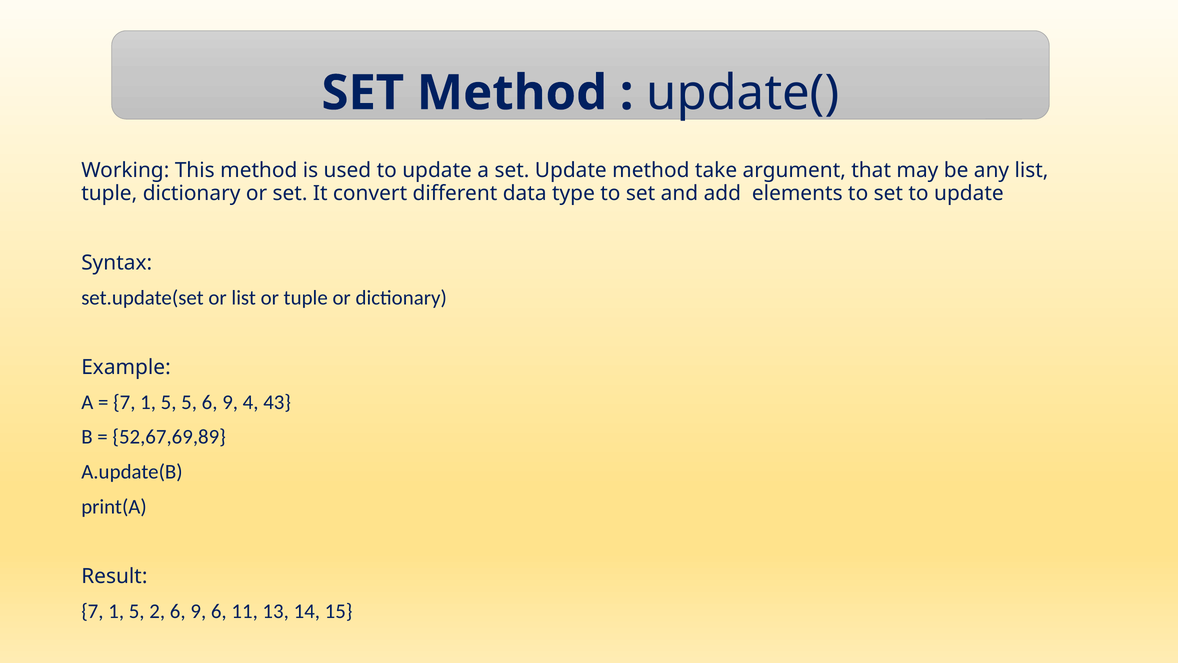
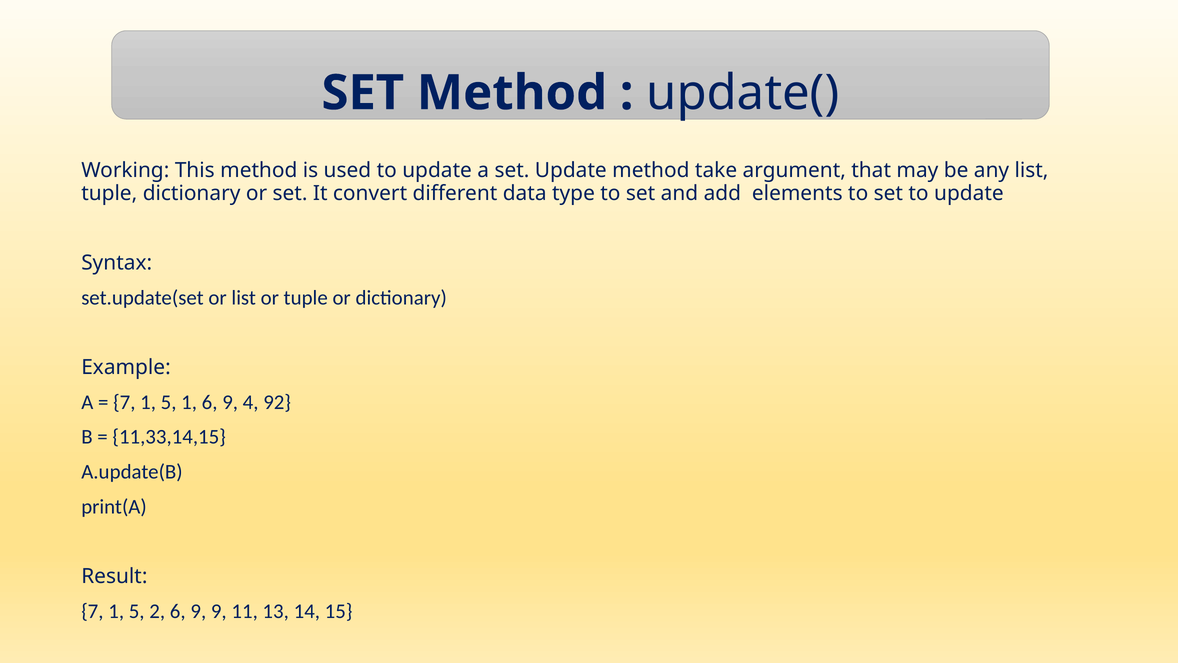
5 5: 5 -> 1 (189, 402)
43: 43 -> 92 (277, 402)
52,67,69,89: 52,67,69,89 -> 11,33,14,15 (169, 437)
9 6: 6 -> 9 (219, 611)
